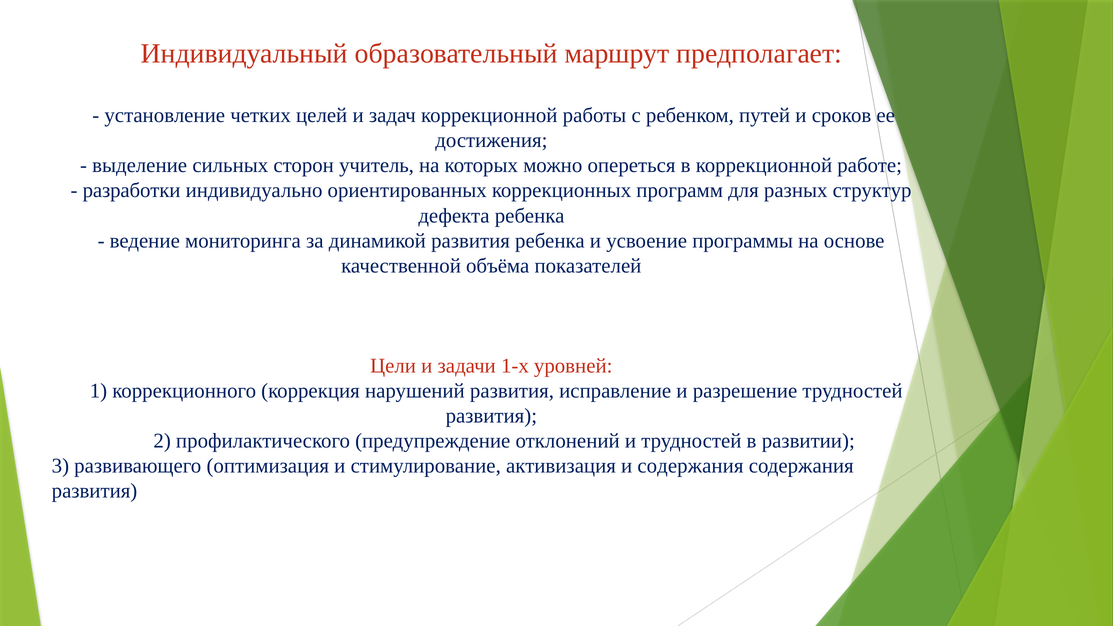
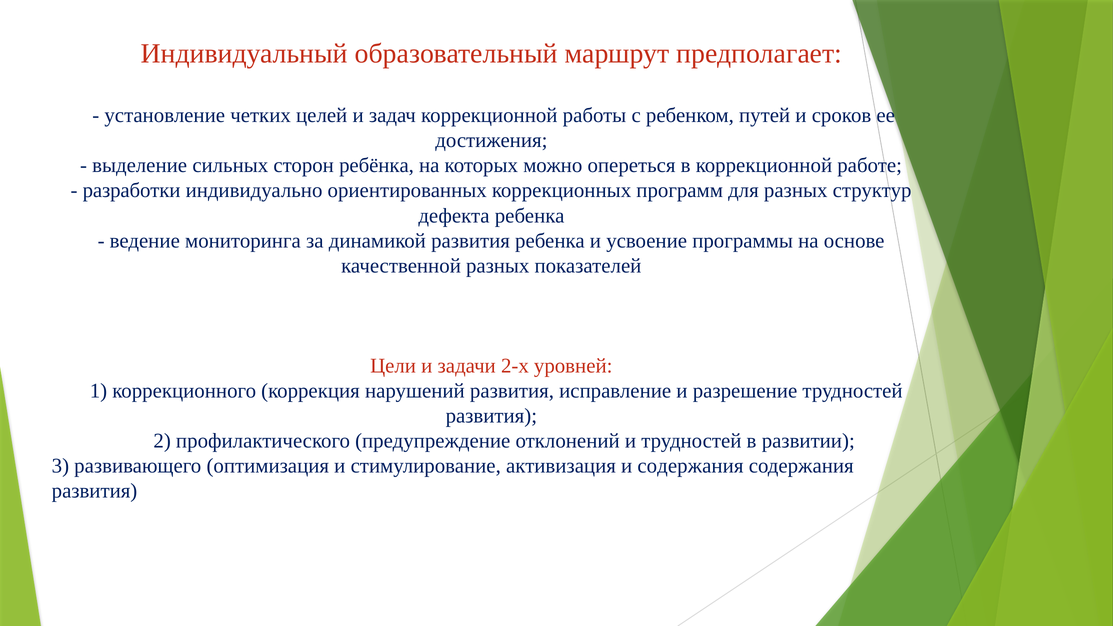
учитель: учитель -> ребёнка (377, 166)
качественной объёма: объёма -> разных (498, 266)
1-х: 1-х -> 2-х (515, 366)
